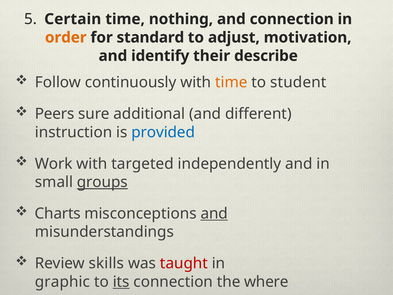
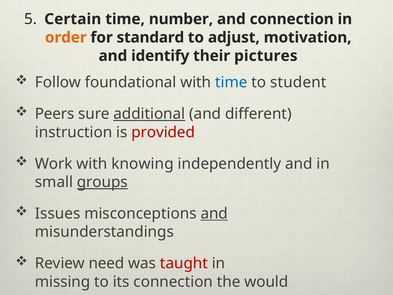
nothing: nothing -> number (181, 19)
describe: describe -> pictures (266, 56)
continuously: continuously -> foundational (131, 82)
time colour: orange -> blue (231, 82)
additional underline: none -> present (149, 114)
provided colour: blue -> red (163, 132)
targeted: targeted -> knowing (142, 164)
Charts: Charts -> Issues (58, 213)
skills: skills -> need (107, 263)
graphic: graphic -> missing (63, 282)
its underline: present -> none (121, 282)
where: where -> would (266, 282)
